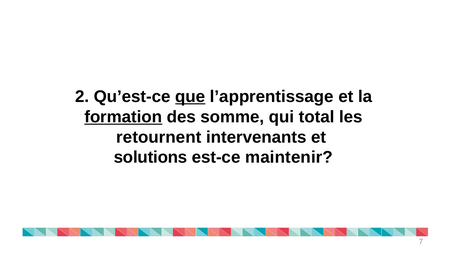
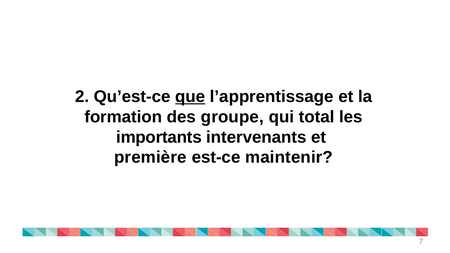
formation underline: present -> none (123, 117)
somme: somme -> groupe (232, 117)
retournent: retournent -> importants (159, 137)
solutions: solutions -> première (150, 157)
